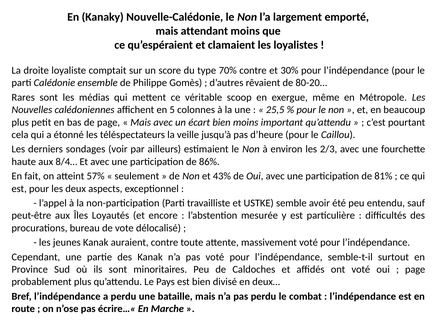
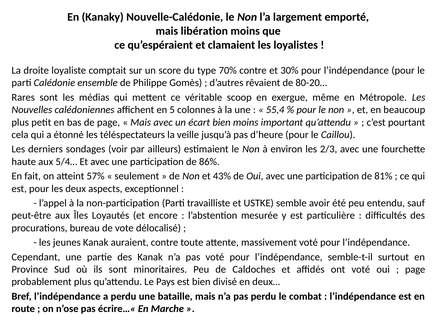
attendant: attendant -> libération (204, 31)
25,5: 25,5 -> 55,4 (275, 110)
8/4…: 8/4… -> 5/4… (66, 162)
